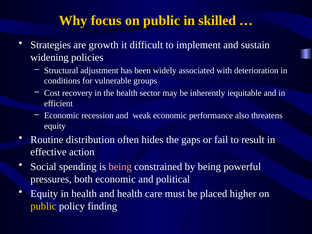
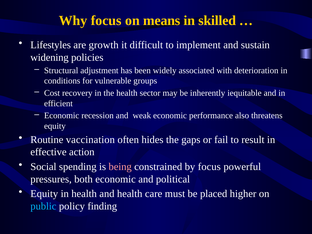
focus on public: public -> means (162, 20)
Strategies: Strategies -> Lifestyles (51, 45)
distribution: distribution -> vaccination (90, 140)
by being: being -> focus (209, 167)
public colour: yellow -> light blue (43, 206)
